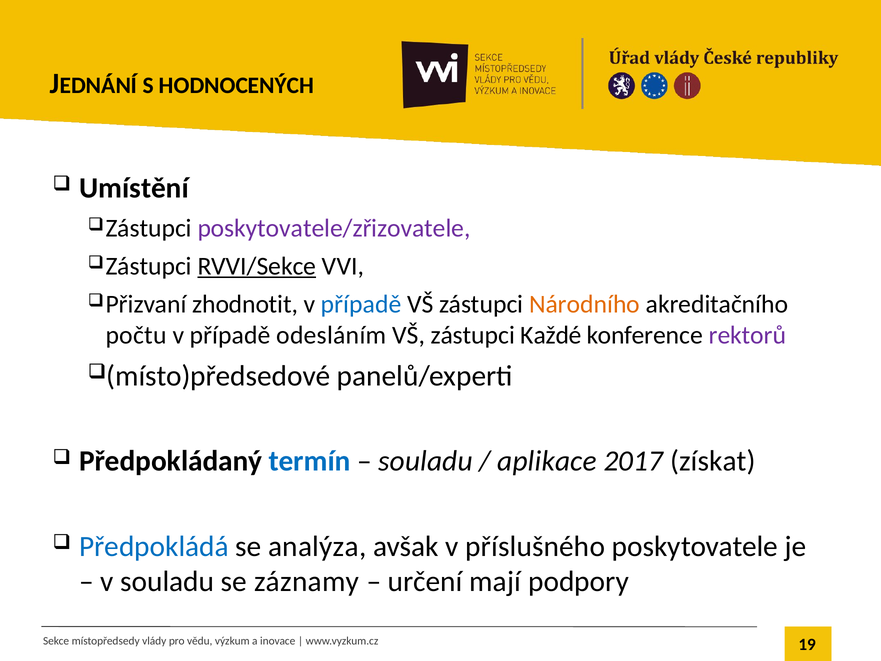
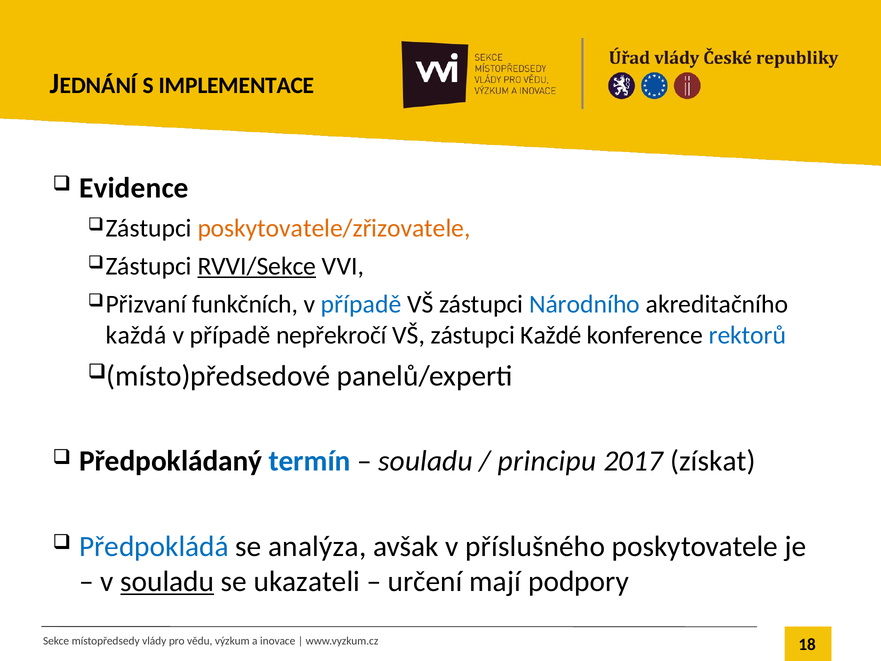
HODNOCENÝCH: HODNOCENÝCH -> IMPLEMENTACE (237, 85)
Umístění: Umístění -> Evidence (134, 188)
poskytovatele/zřizovatele colour: purple -> orange (334, 228)
zhodnotit: zhodnotit -> funkčních (245, 304)
Národního colour: orange -> blue (585, 304)
počtu: počtu -> každá (136, 335)
odesláním: odesláním -> nepřekročí (331, 335)
rektorů colour: purple -> blue (748, 335)
aplikace: aplikace -> principu (547, 461)
souladu underline: none -> present (167, 581)
záznamy: záznamy -> ukazateli (307, 581)
19: 19 -> 18 (807, 645)
